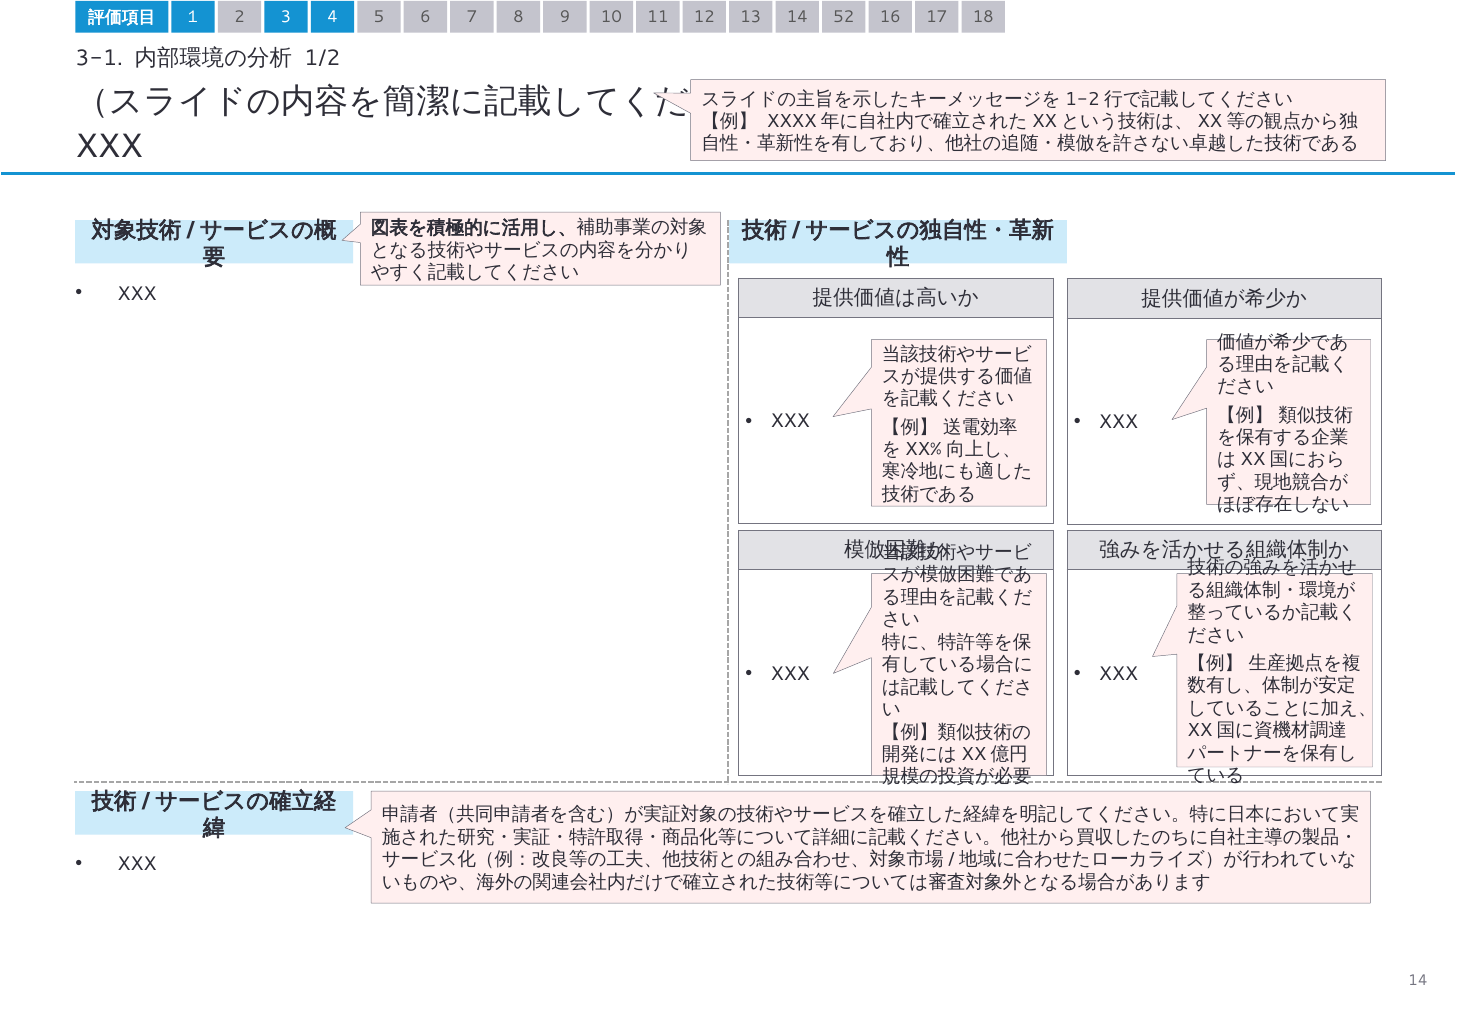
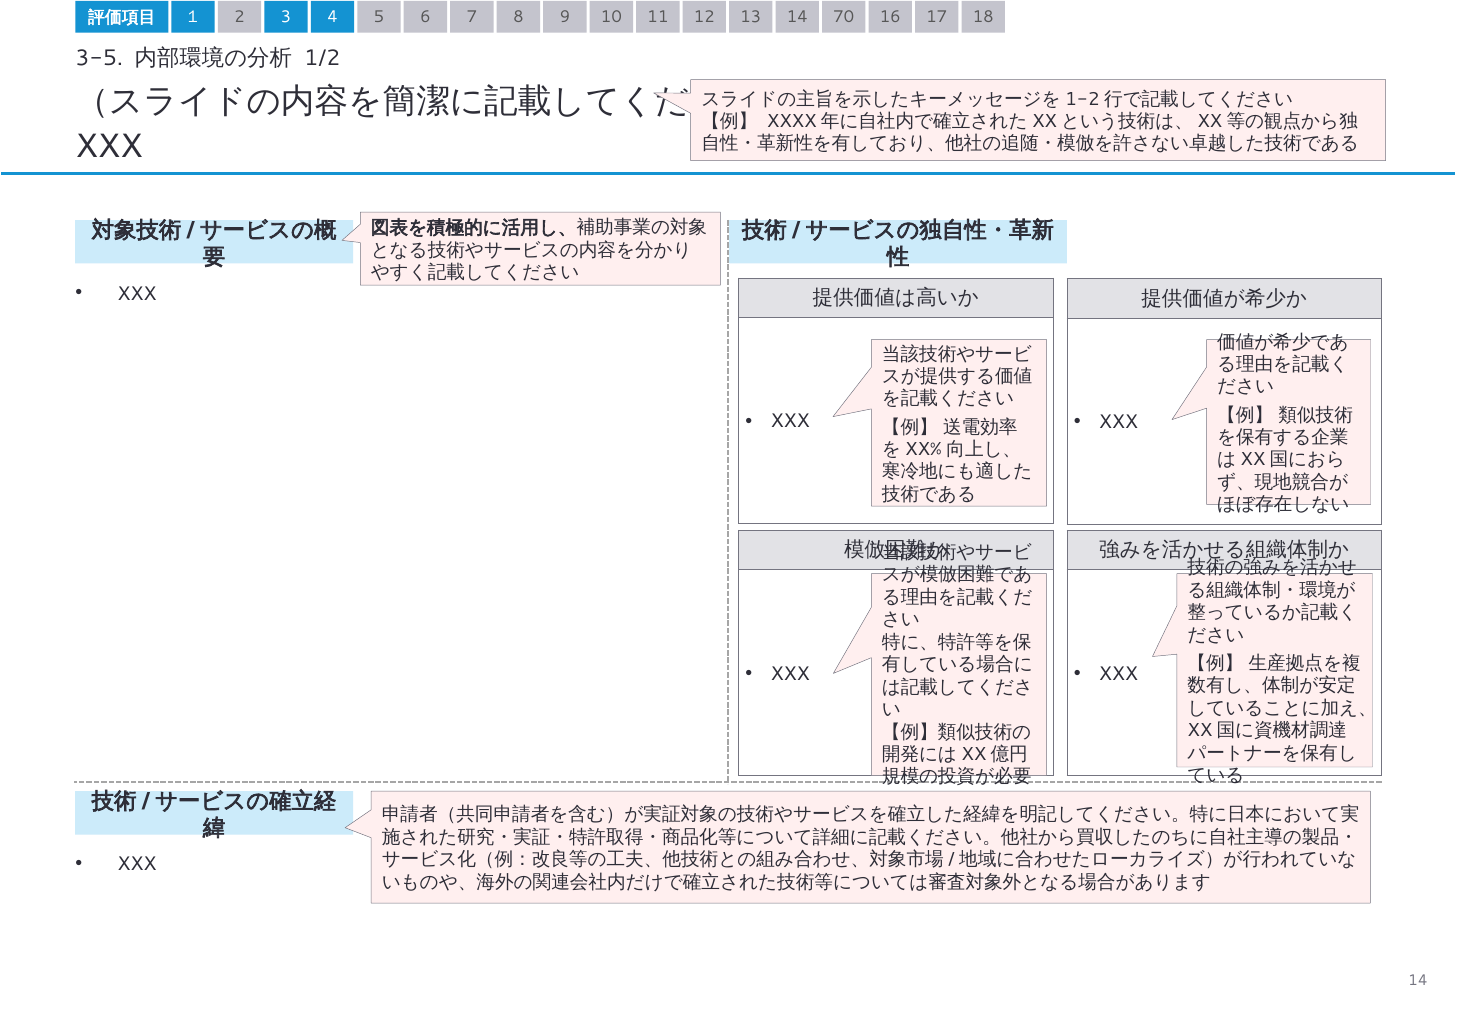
52: 52 -> 70 (844, 17)
3-1: 3-1 -> 3-5 (99, 58)
